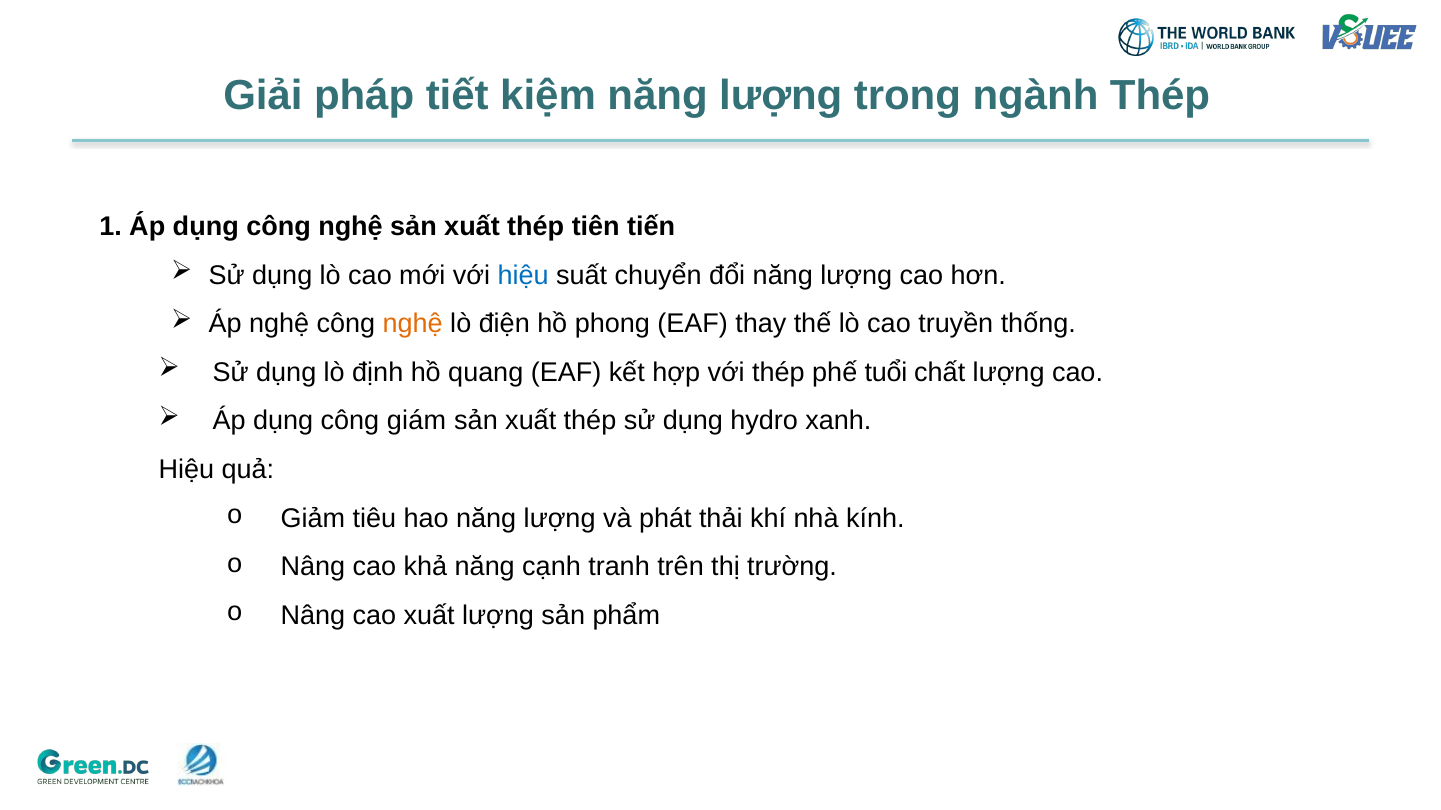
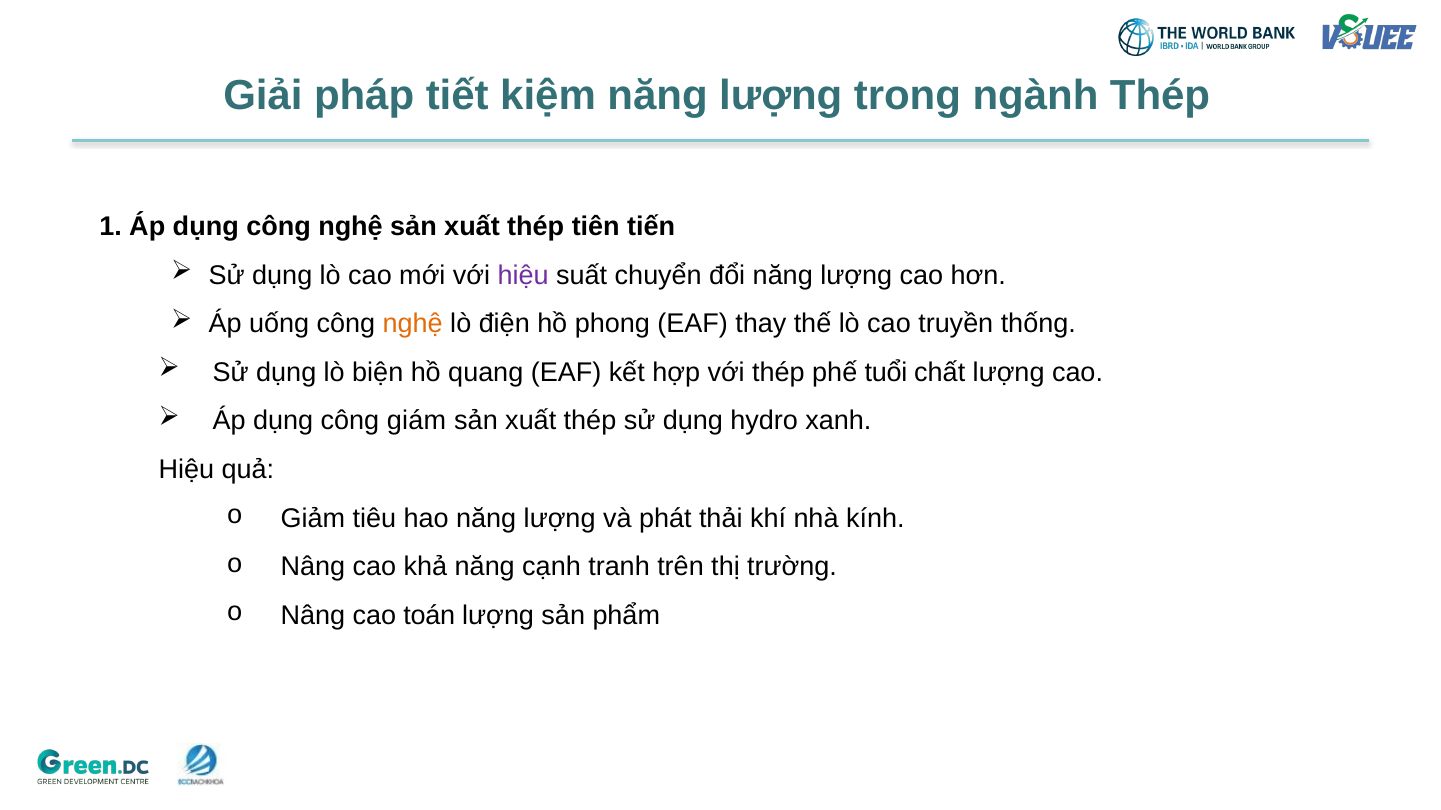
hiệu colour: blue -> purple (523, 275)
Áp nghệ: nghệ -> uống (279, 324)
định: định -> biện (378, 373)
cao xuất: xuất -> toán (429, 616)
